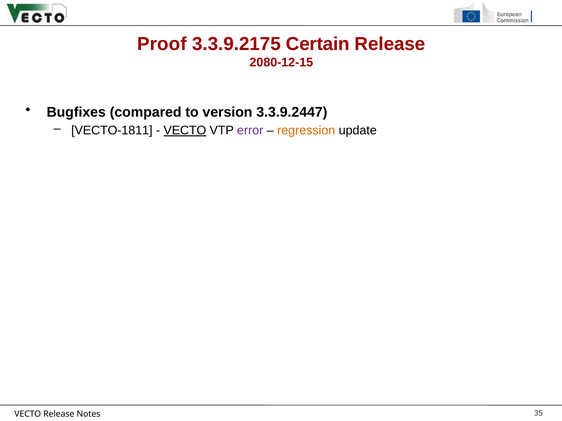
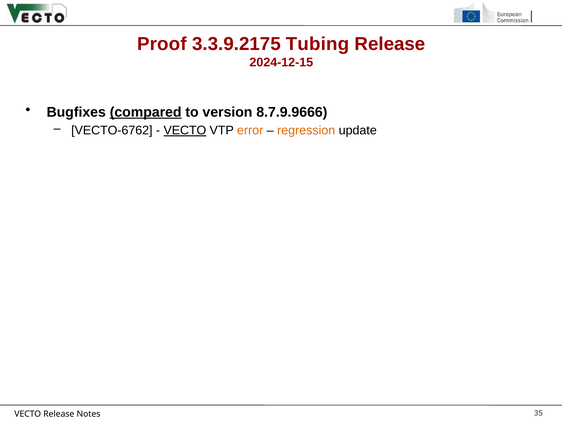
Certain: Certain -> Tubing (318, 44)
2080-12-15: 2080-12-15 -> 2024-12-15 (281, 62)
compared underline: none -> present (146, 112)
3.3.9.2447: 3.3.9.2447 -> 8.7.9.9666 (292, 112)
VECTO-1811: VECTO-1811 -> VECTO-6762 (112, 131)
error colour: purple -> orange (250, 131)
